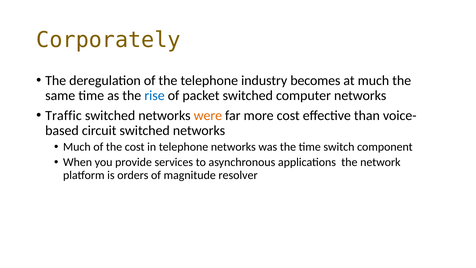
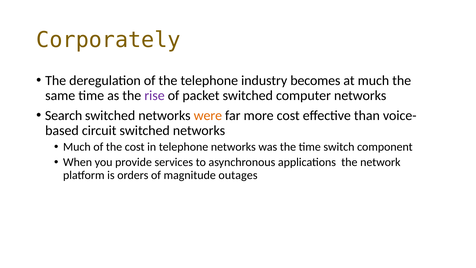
rise colour: blue -> purple (155, 95)
Traffic: Traffic -> Search (64, 115)
resolver: resolver -> outages (238, 175)
